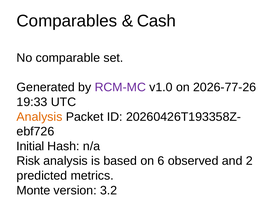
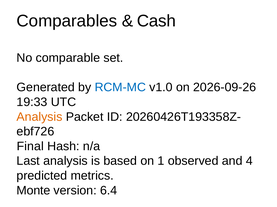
RCM-MC colour: purple -> blue (120, 88)
2026-77-26: 2026-77-26 -> 2026-09-26 (225, 88)
Initial: Initial -> Final (30, 147)
Risk: Risk -> Last (28, 162)
6: 6 -> 1 (161, 162)
2: 2 -> 4 (249, 162)
3.2: 3.2 -> 6.4 (109, 191)
